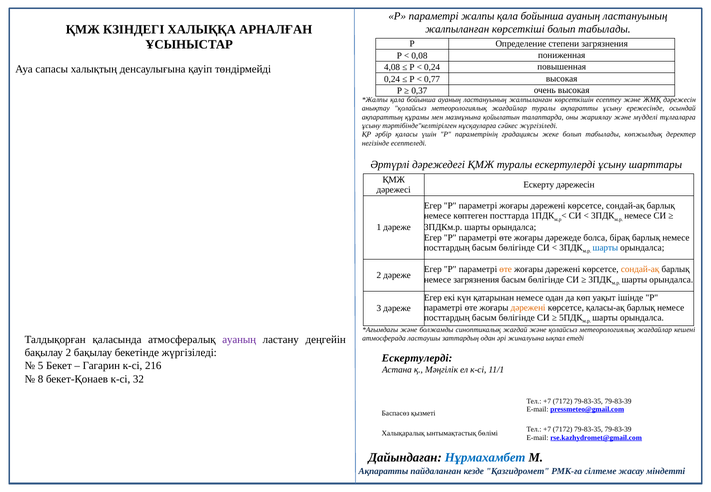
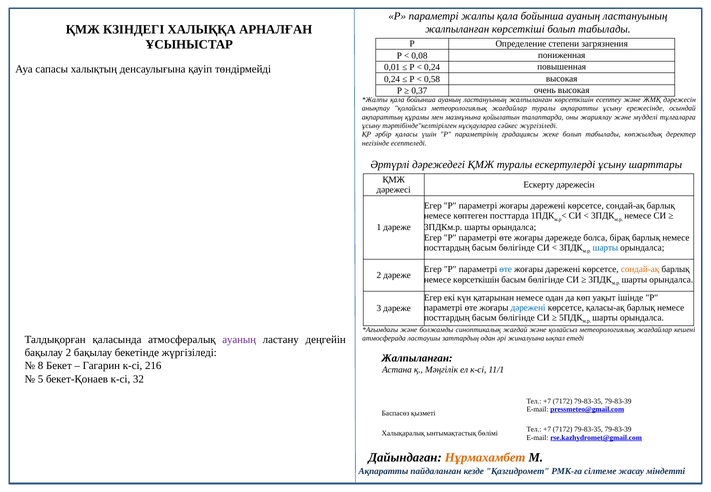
4,08: 4,08 -> 0,01 (392, 67)
0,77: 0,77 -> 0,58 (432, 79)
өте colour: orange -> blue (506, 270)
немесе загрязнения: загрязнения -> көрсеткішін (476, 280)
дәрежені colour: orange -> blue (528, 308)
Ескертулерді: Ескертулерді -> Жалпыланған (417, 358)
5: 5 -> 8 (41, 366)
8: 8 -> 5 (41, 379)
Нұрмахамбет colour: blue -> orange (485, 458)
